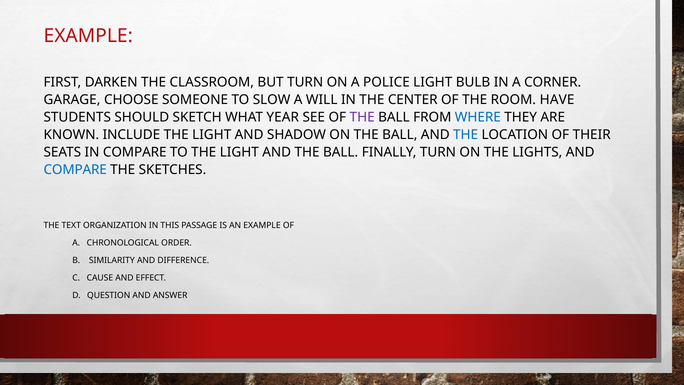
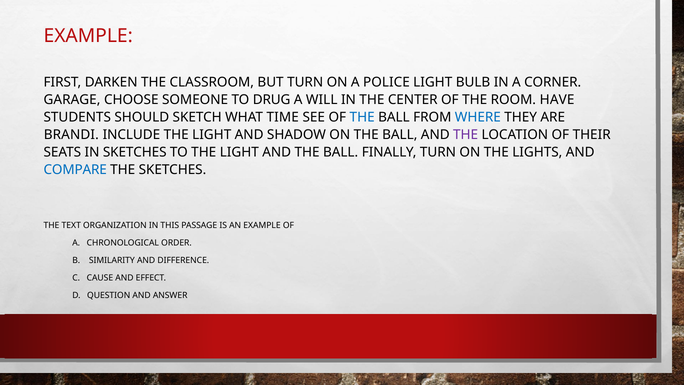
SLOW: SLOW -> DRUG (272, 100)
YEAR: YEAR -> TIME (283, 117)
THE colour: purple -> blue (362, 117)
KNOWN: KNOWN -> BRANDI (71, 135)
THE colour: blue -> purple (466, 135)
IN COMPARE: COMPARE -> SKETCHES (135, 152)
